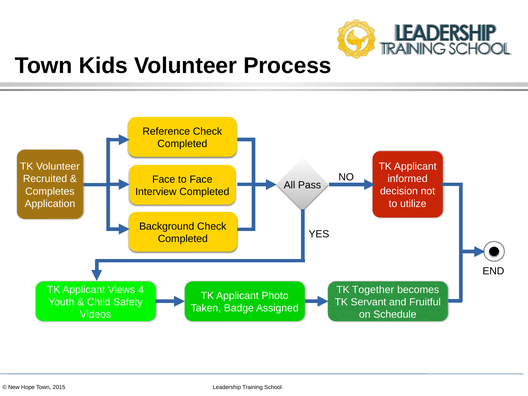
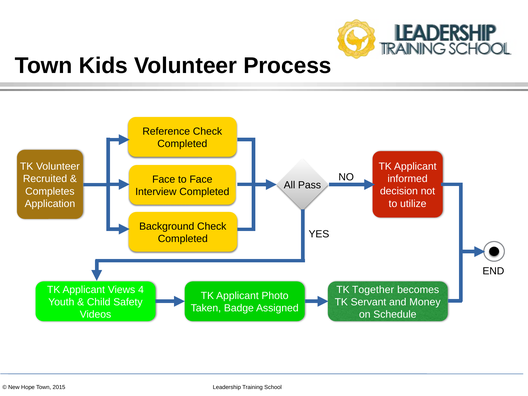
Fruitful: Fruitful -> Money (425, 302)
